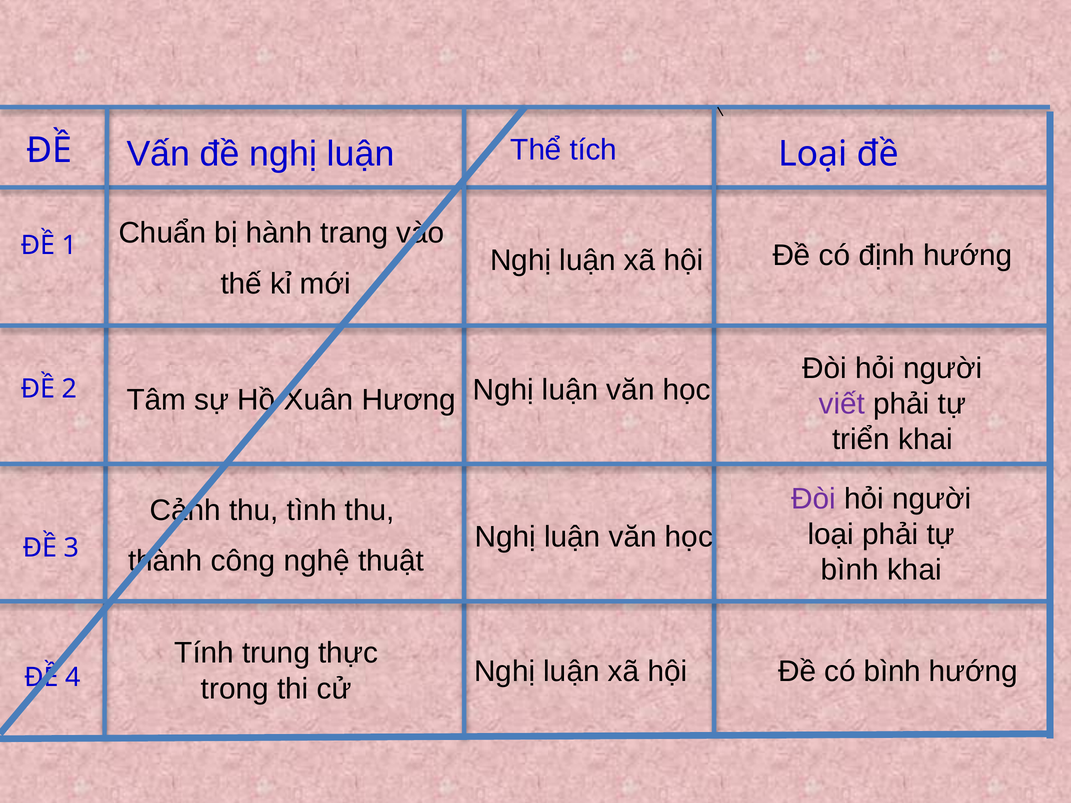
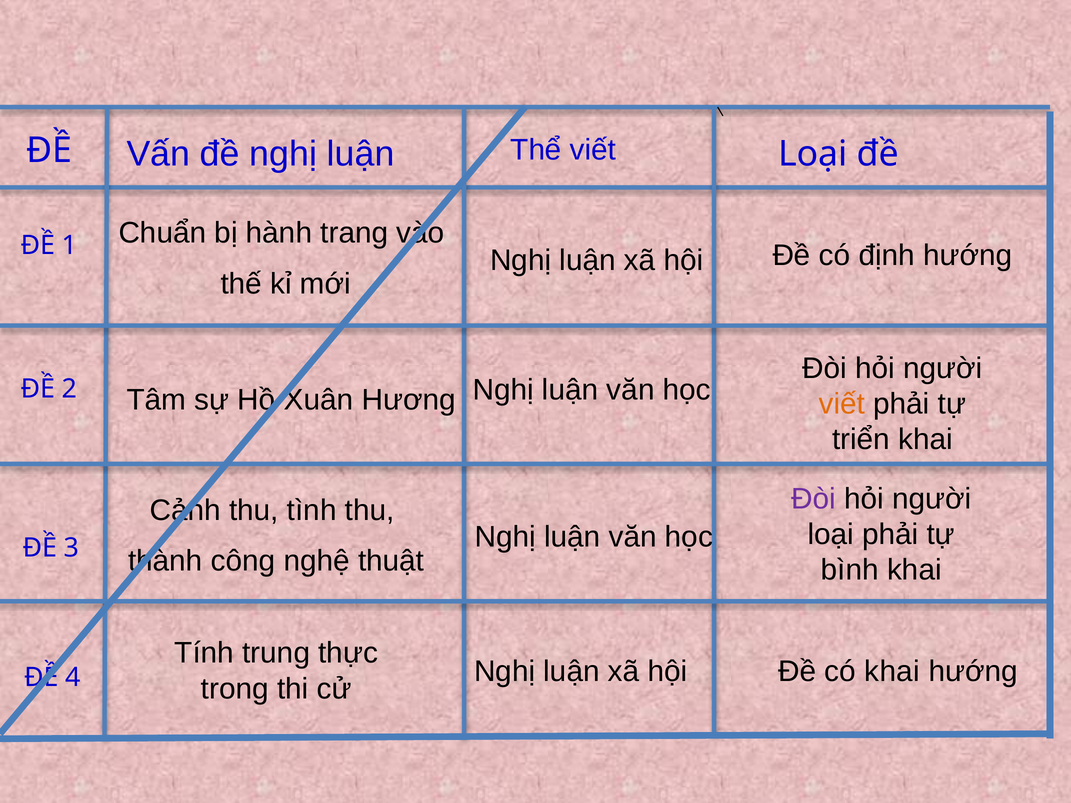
tích: tích -> viết (593, 150)
viết colour: purple -> orange (842, 404)
có bình: bình -> khai (892, 671)
